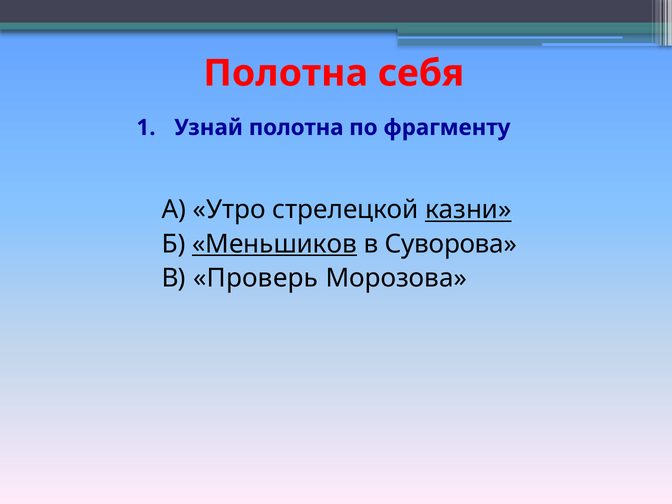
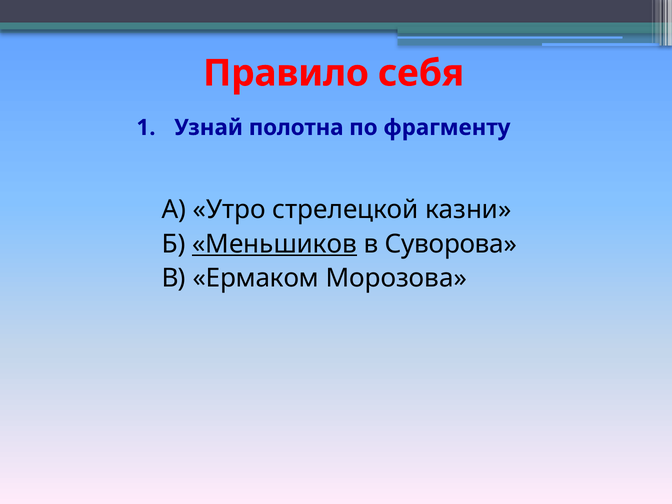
Полотна: Полотна -> Правило (286, 73)
казни underline: present -> none (468, 210)
Проверь: Проверь -> Ермаком (256, 278)
